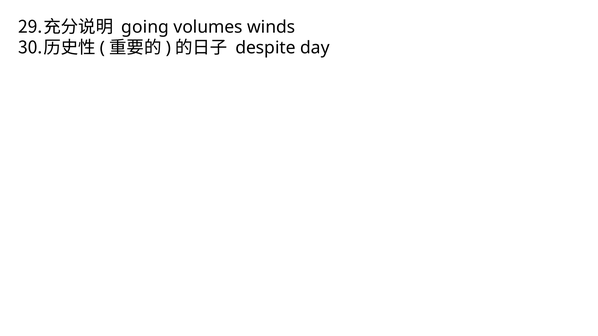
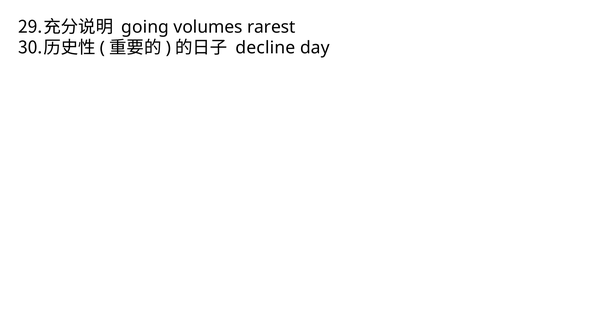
winds: winds -> rarest (271, 27)
despite: despite -> decline (265, 48)
